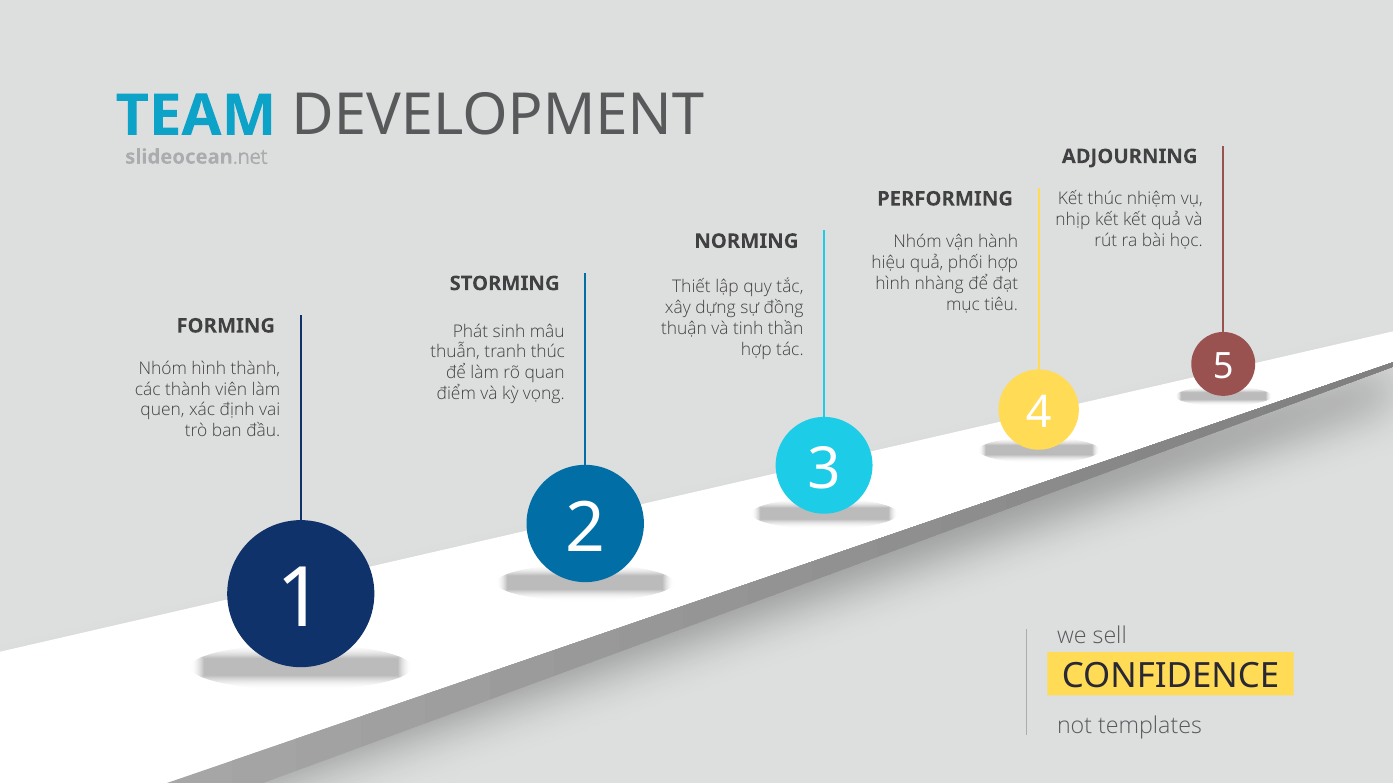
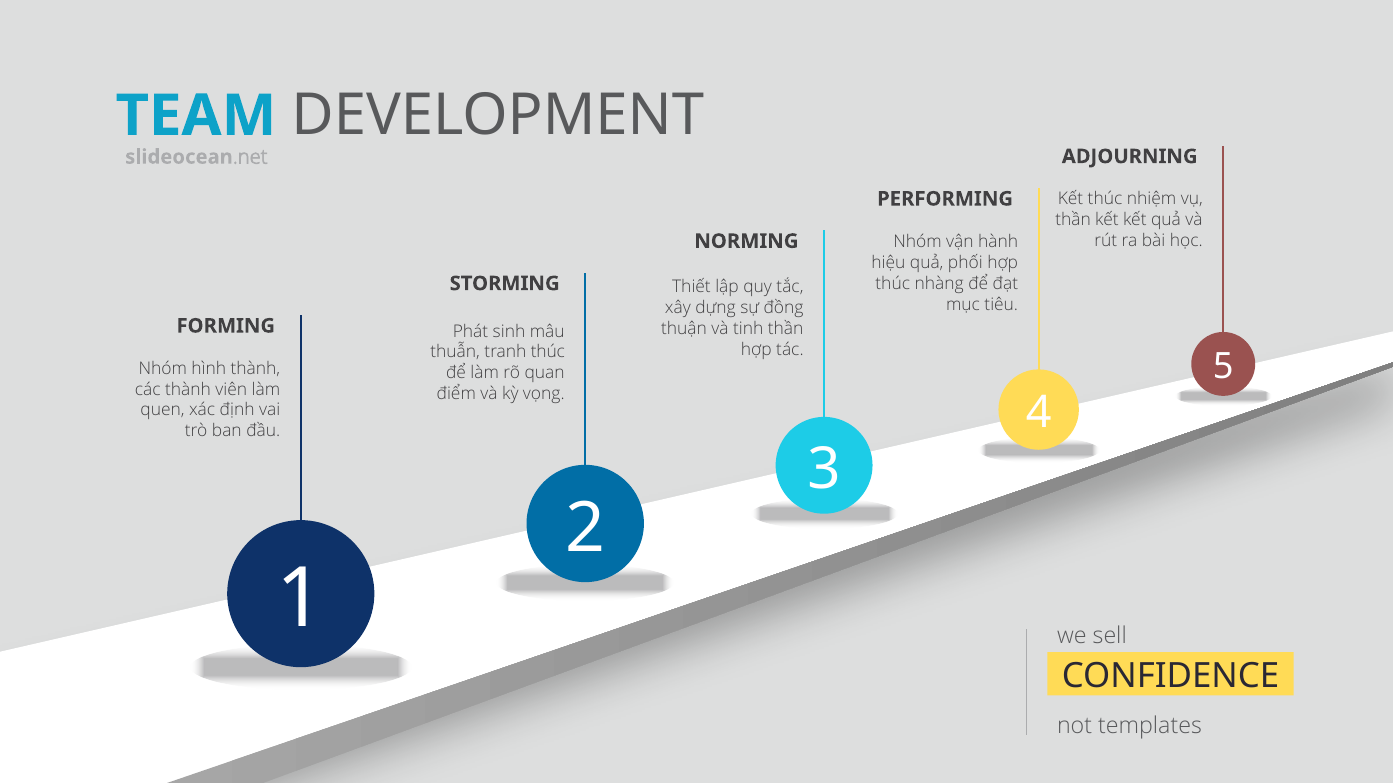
nhịp: nhịp -> thần (1073, 220)
hình: hình -> thúc (893, 284)
